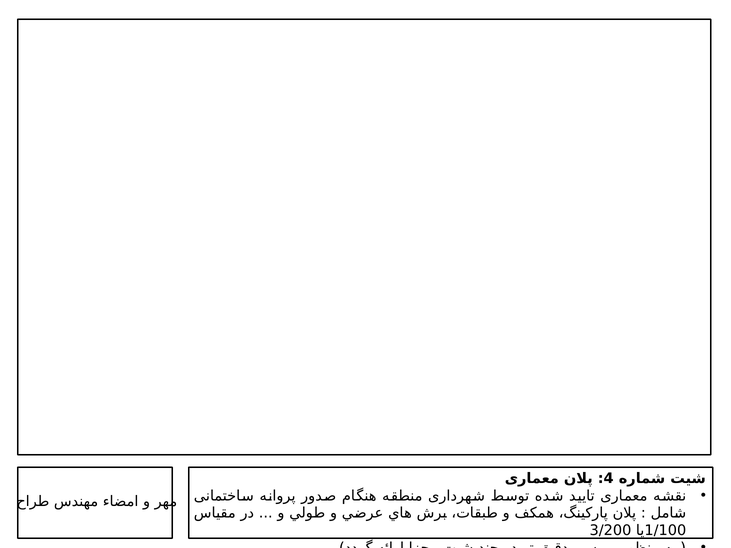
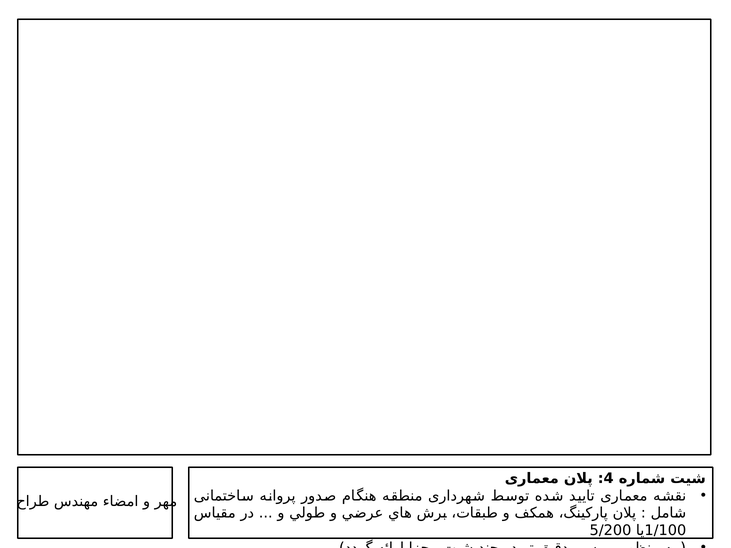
3/200: 3/200 -> 5/200 (610, 531)
